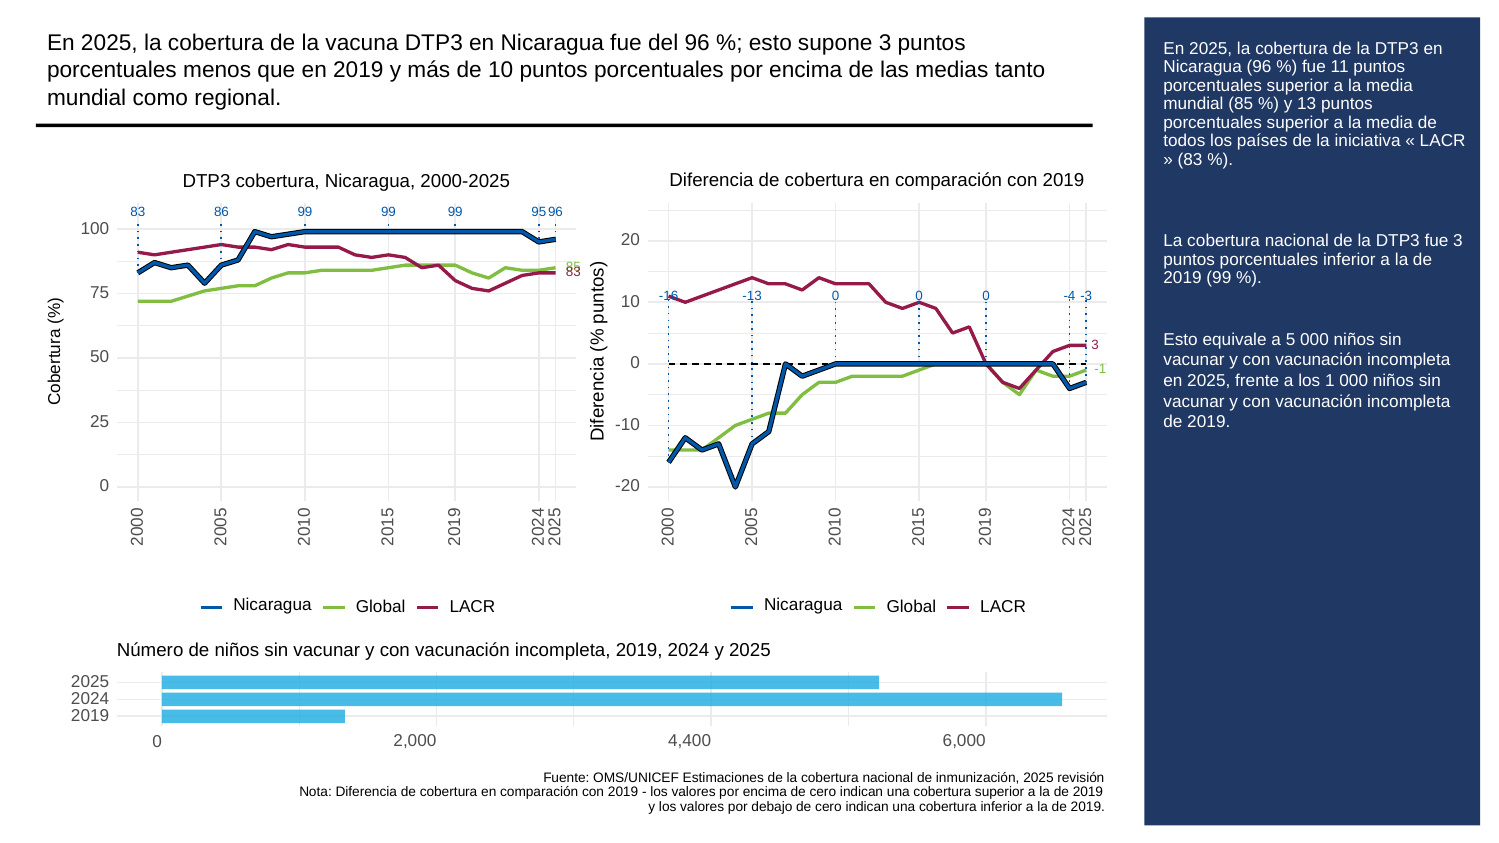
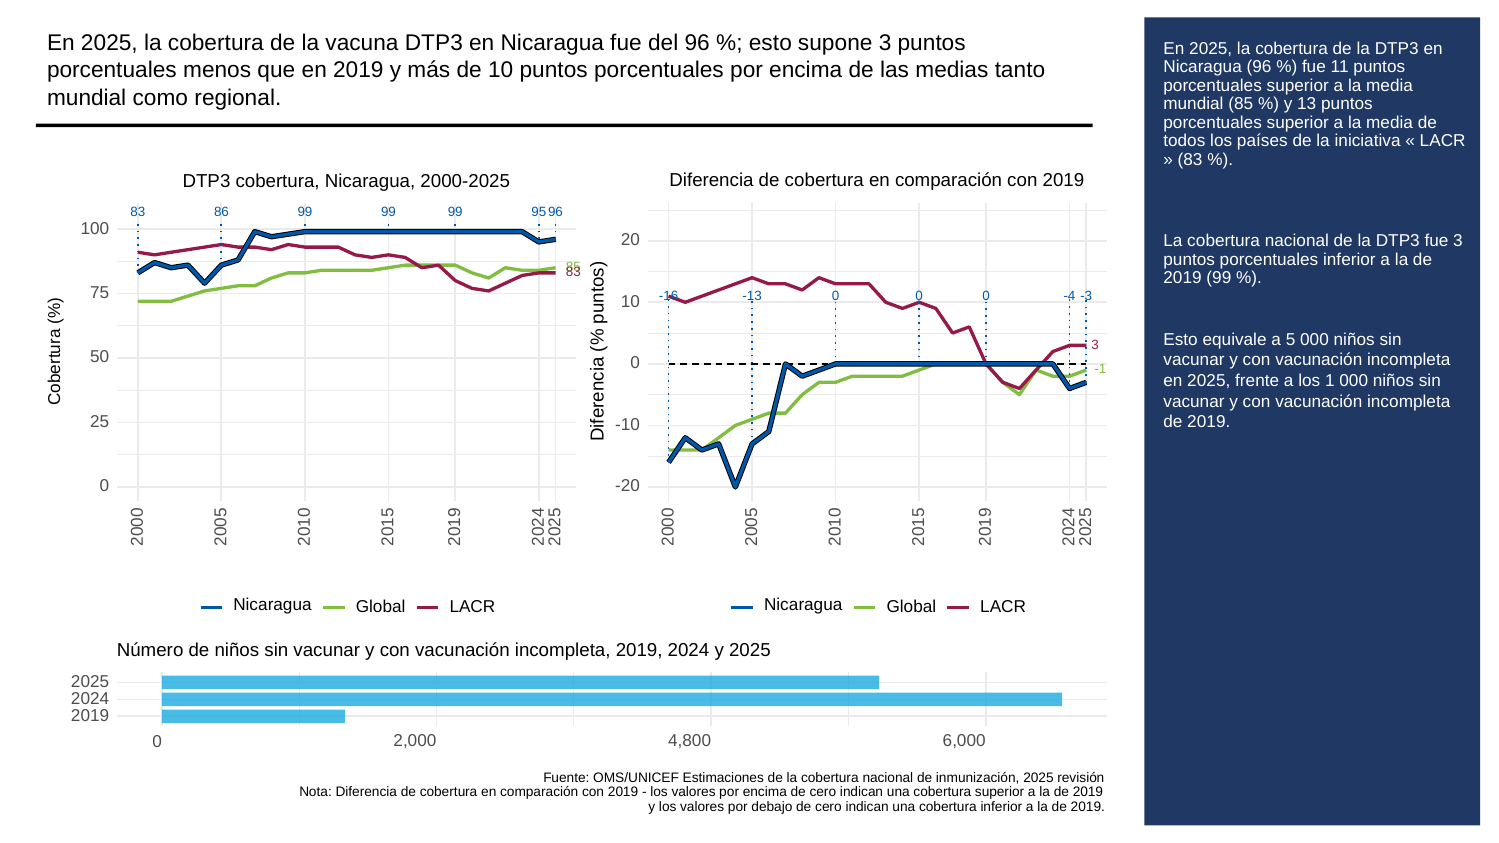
4,400: 4,400 -> 4,800 (690, 740)
